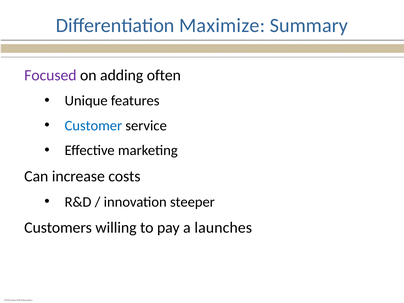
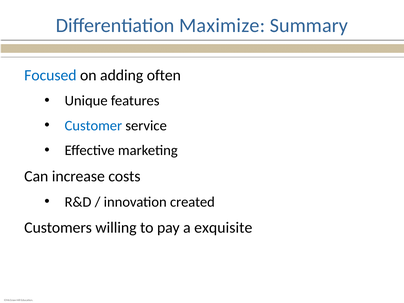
Focused colour: purple -> blue (50, 75)
steeper: steeper -> created (192, 202)
launches: launches -> exquisite (223, 228)
